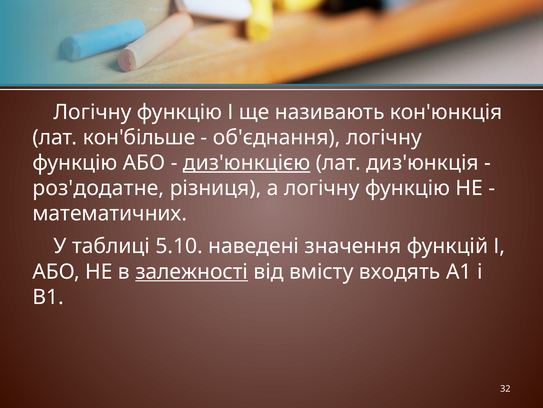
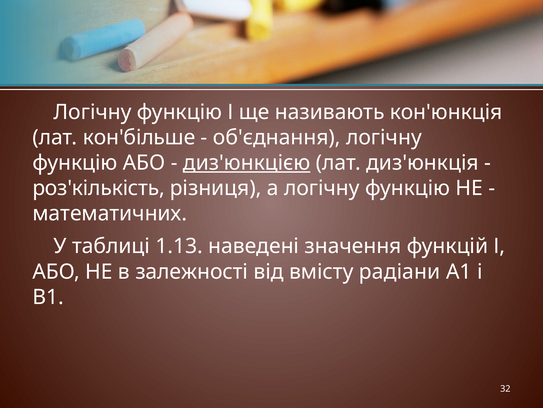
роз'додатне: роз'додатне -> роз'кількість (99, 188)
5.10: 5.10 -> 1.13 (179, 246)
залежності underline: present -> none (192, 271)
входять: входять -> радіани (400, 271)
